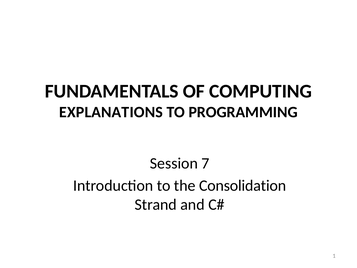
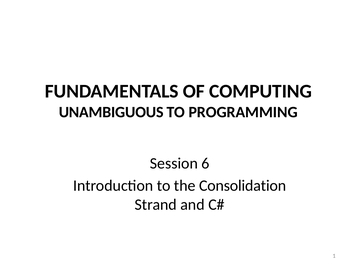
EXPLANATIONS: EXPLANATIONS -> UNAMBIGUOUS (111, 112)
7: 7 -> 6 (205, 163)
